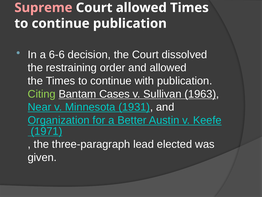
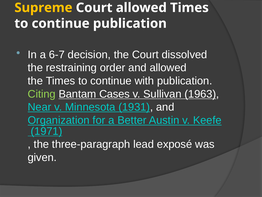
Supreme colour: pink -> yellow (43, 8)
6-6: 6-6 -> 6-7 (57, 54)
elected: elected -> exposé (175, 144)
